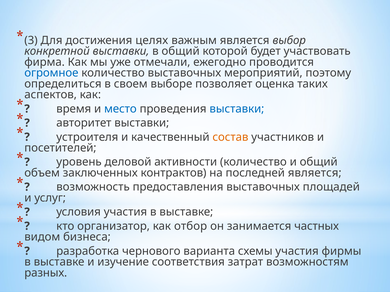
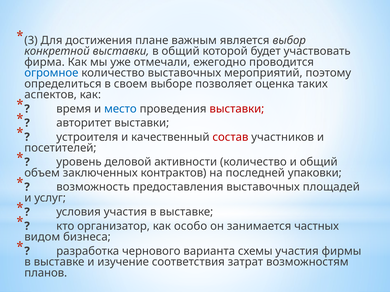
целях: целях -> плане (152, 40)
выставки colour: blue -> red (237, 109)
состав colour: orange -> red (230, 137)
последней является: является -> упаковки (315, 173)
отбор: отбор -> особо (191, 226)
разных: разных -> планов (46, 273)
